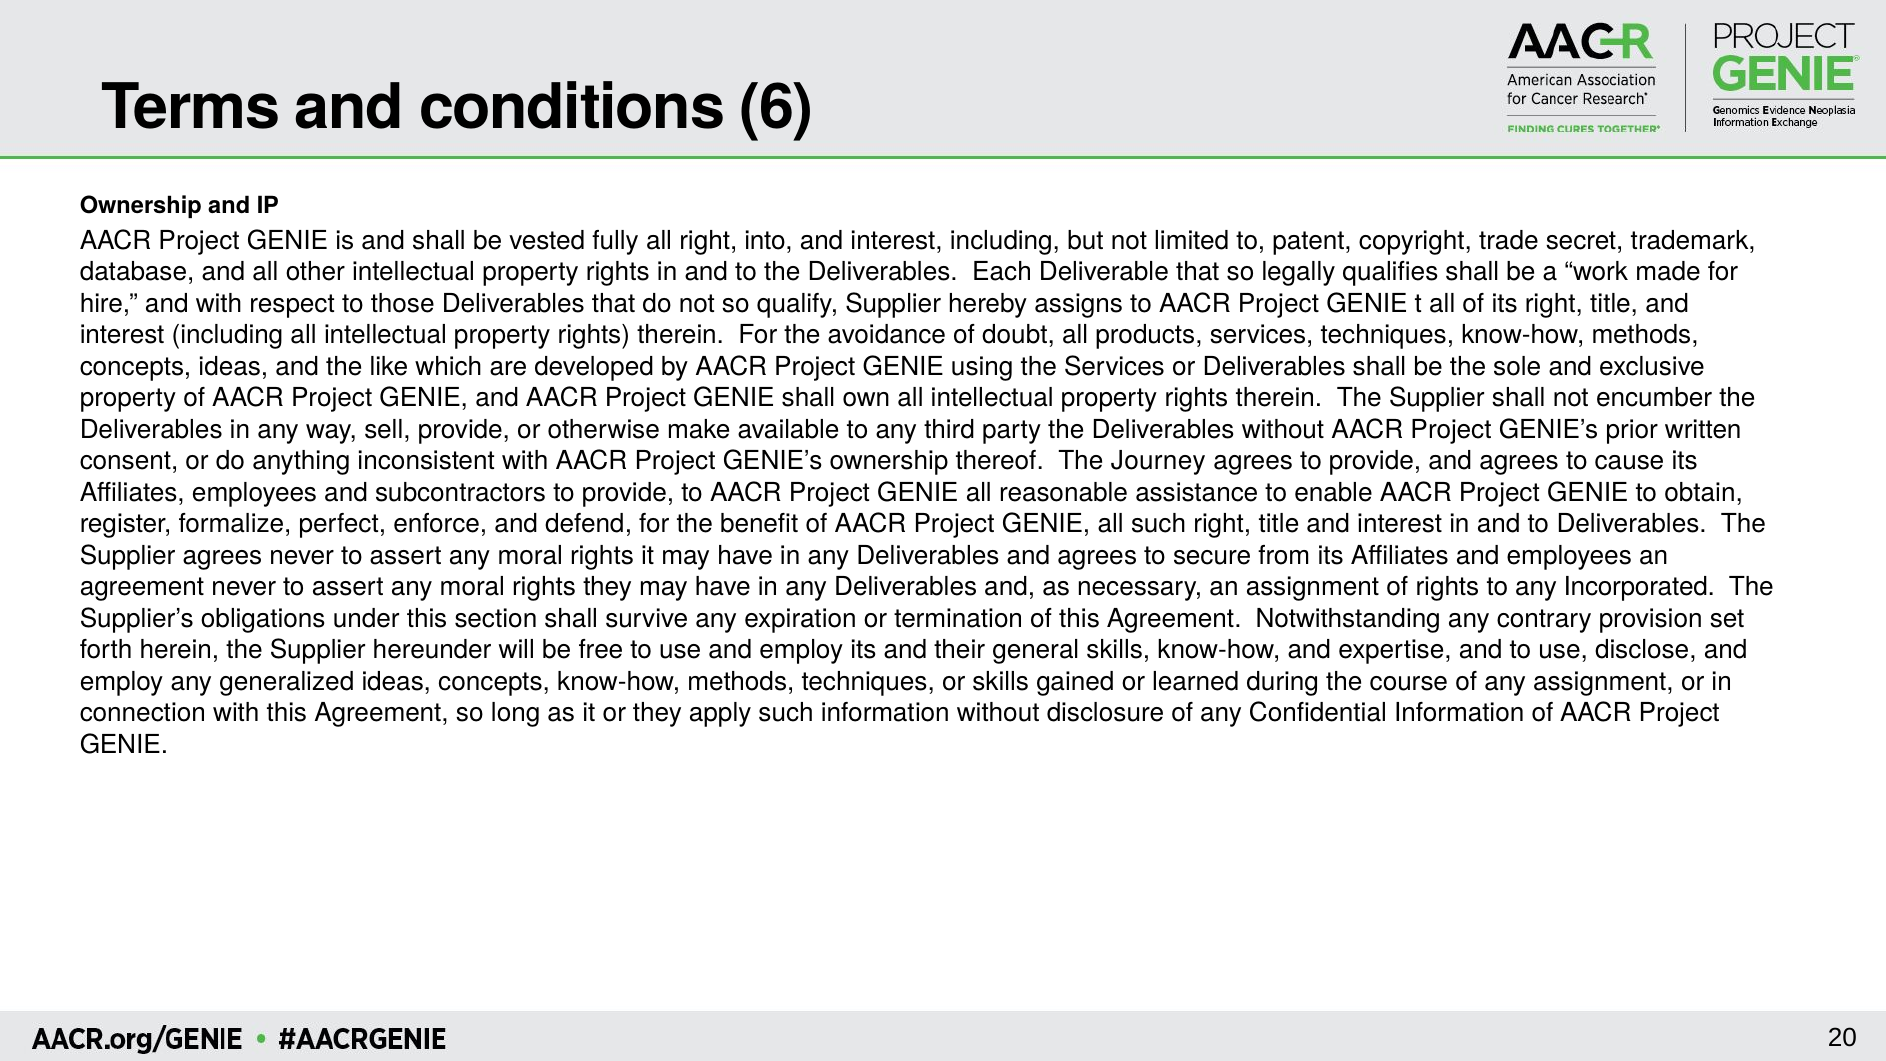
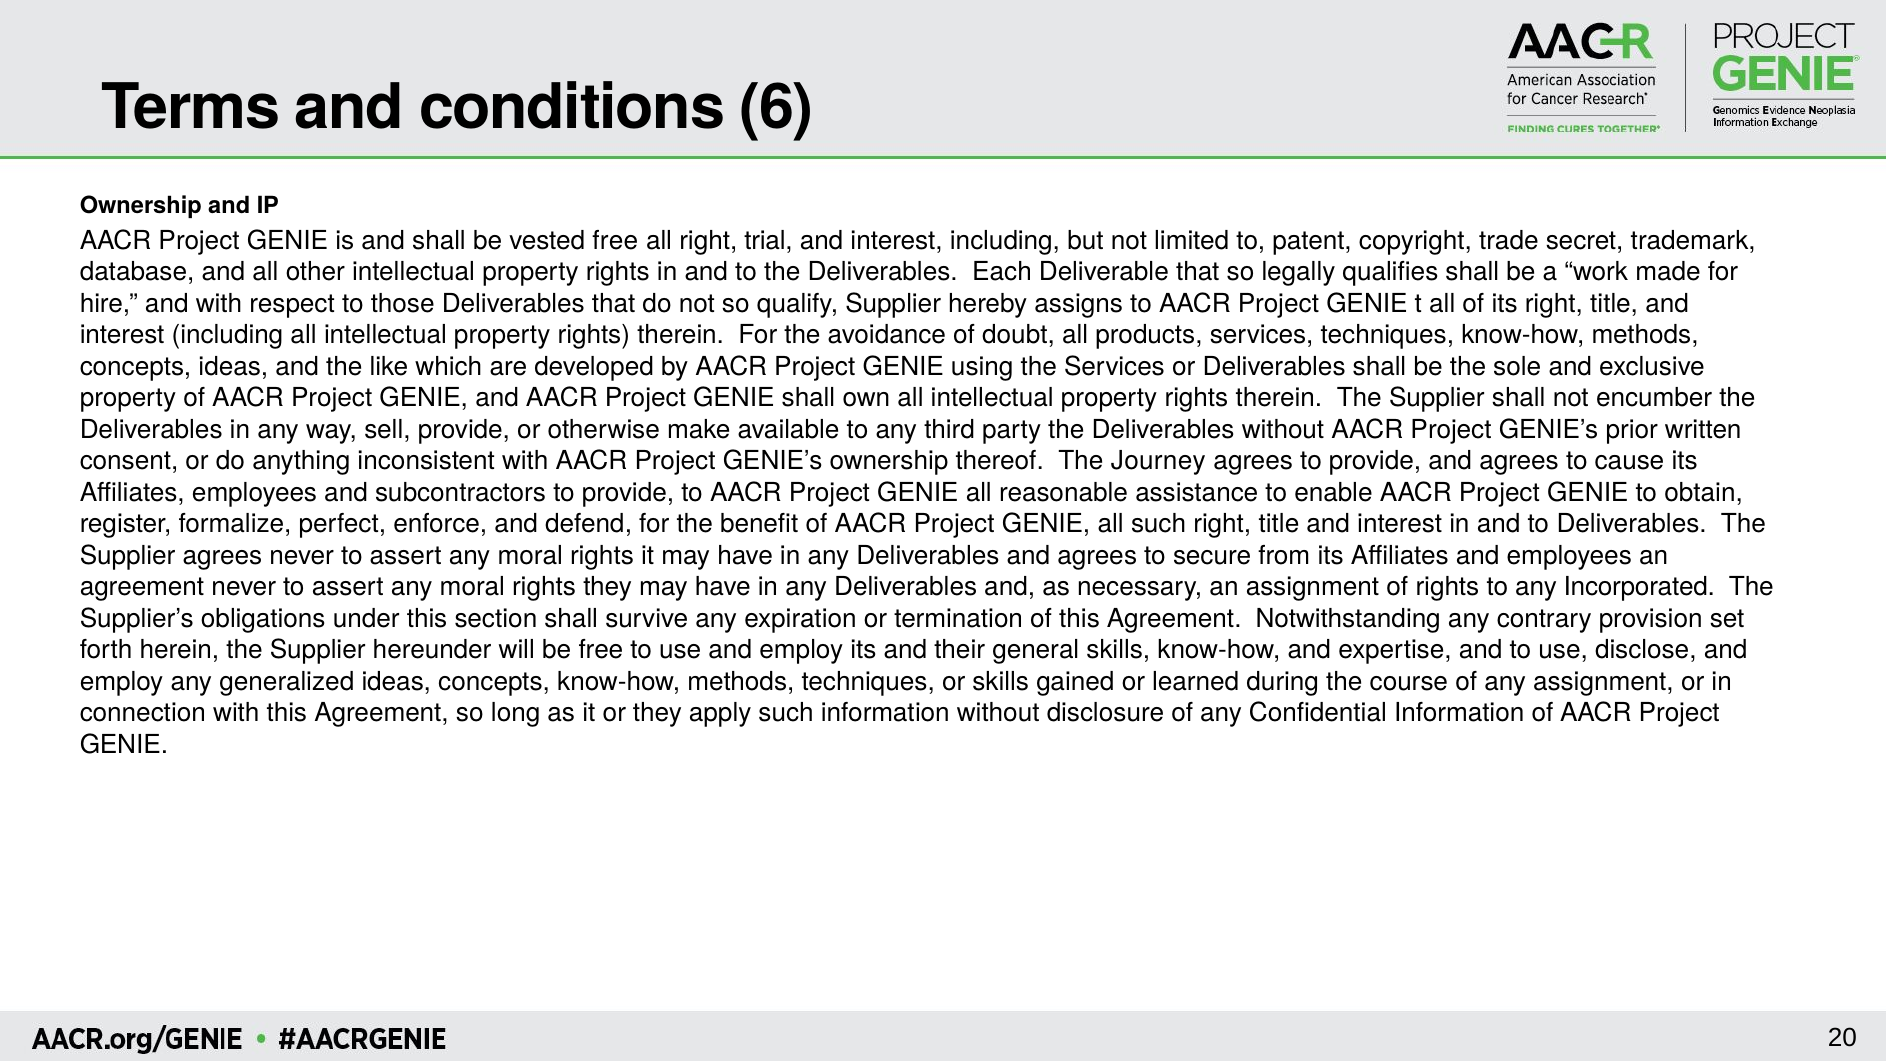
vested fully: fully -> free (615, 241)
into: into -> trial (769, 241)
